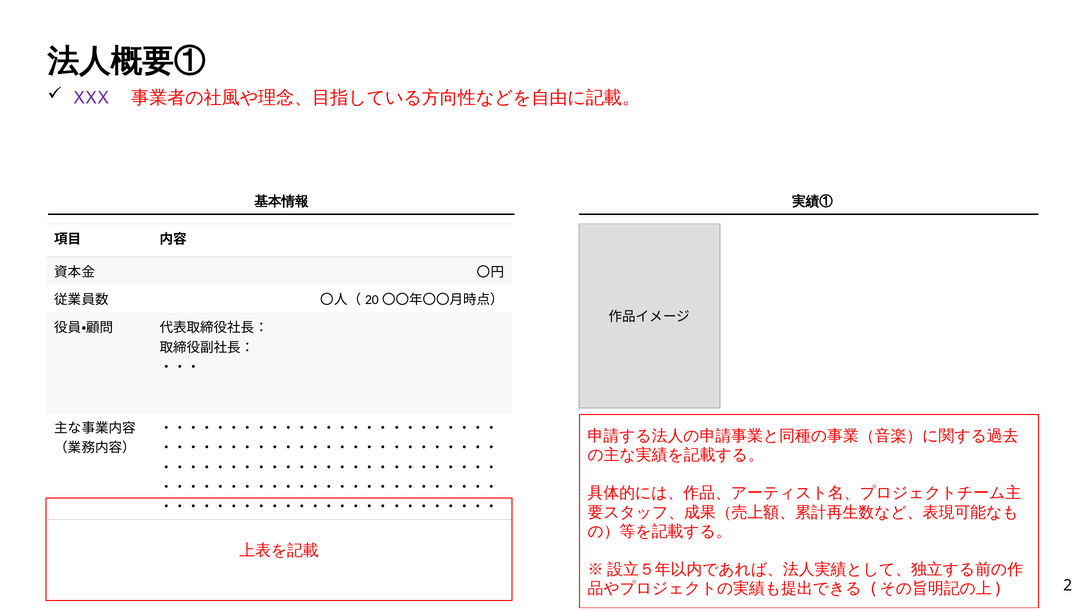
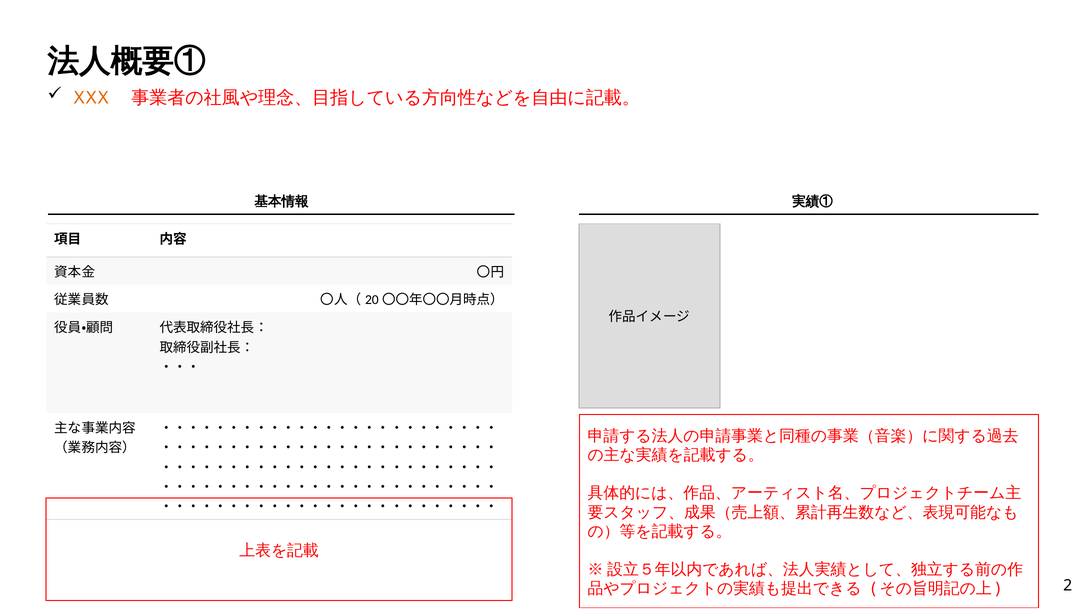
XXX colour: purple -> orange (91, 98)
